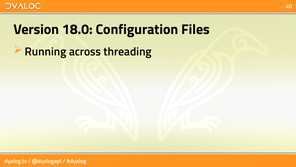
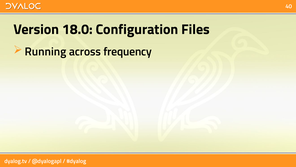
threading: threading -> frequency (128, 52)
